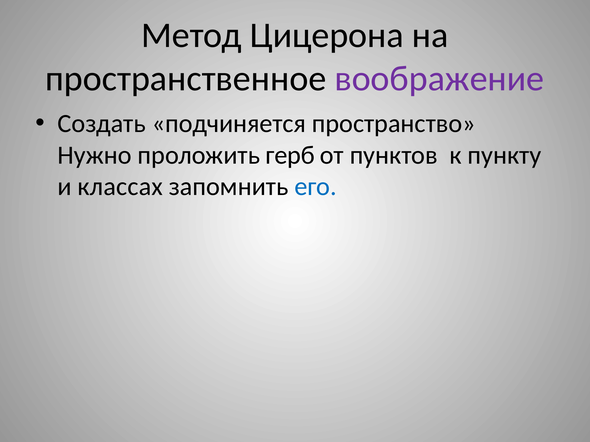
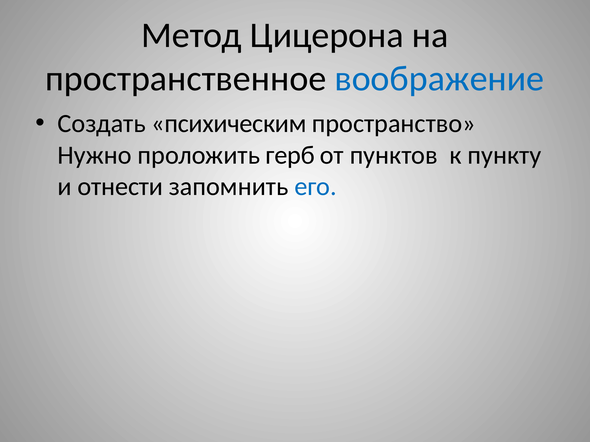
воображение colour: purple -> blue (439, 79)
подчиняется: подчиняется -> психическим (229, 124)
классах: классах -> отнести (120, 187)
